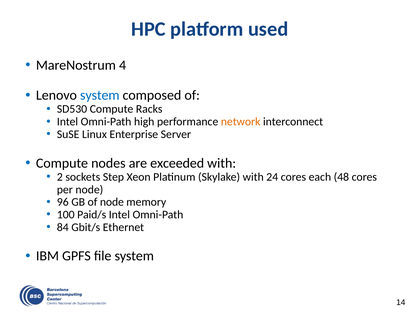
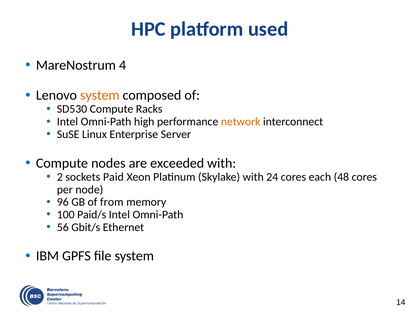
system colour: blue -> orange (100, 95)
Step: Step -> Paid (113, 177)
of node: node -> from (112, 202)
84: 84 -> 56 (63, 227)
